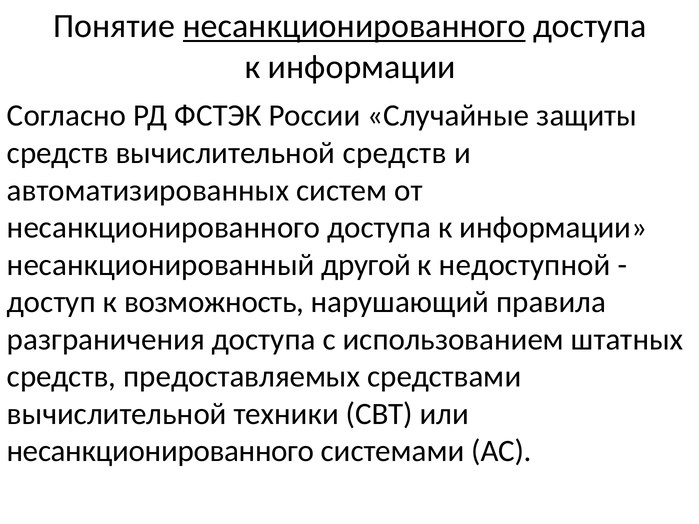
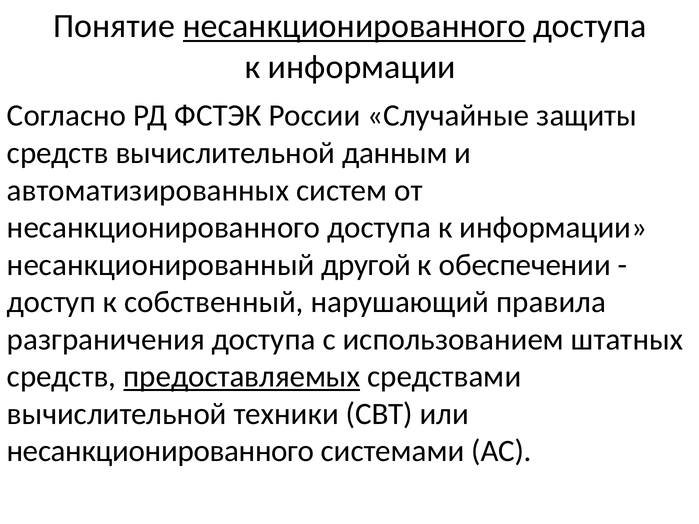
вычислительной средств: средств -> данным (395, 153)
недоступной: недоступной -> обеспечении (525, 265)
возможность: возможность -> собственный (214, 302)
предоставляемых underline: none -> present (242, 377)
